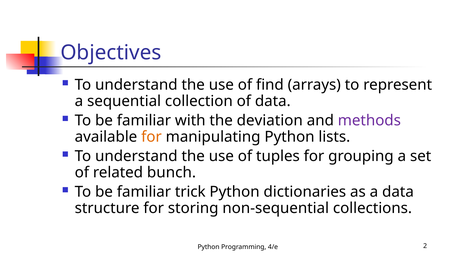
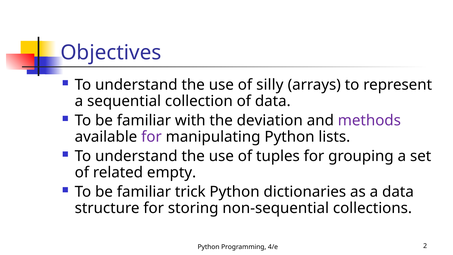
find: find -> silly (270, 85)
for colour: orange -> purple (151, 137)
bunch: bunch -> empty (172, 172)
